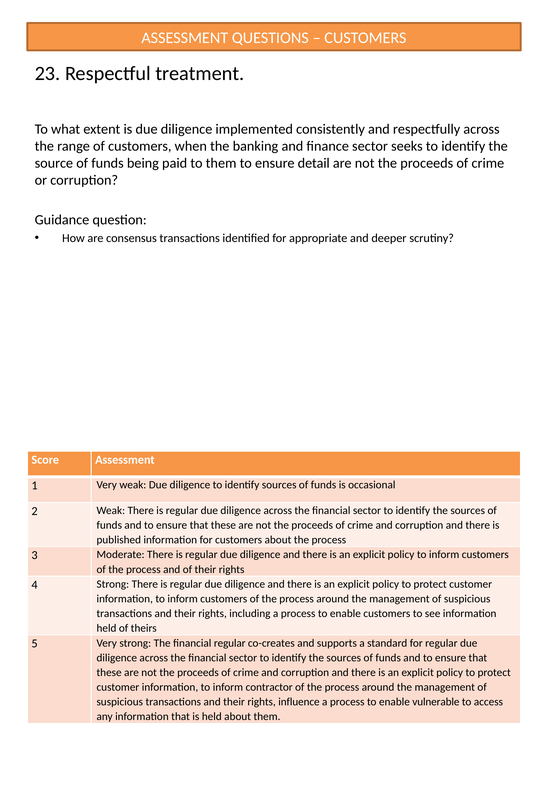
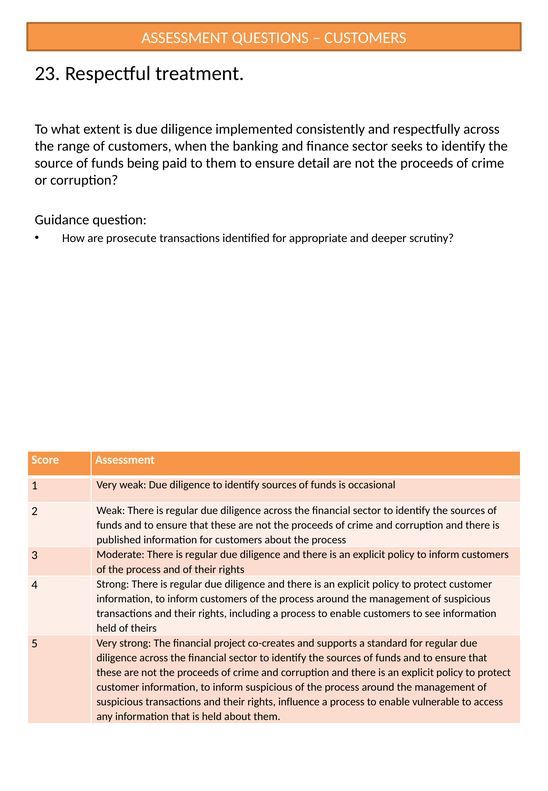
consensus: consensus -> prosecute (131, 238)
financial regular: regular -> project (230, 643)
inform contractor: contractor -> suspicious (269, 688)
